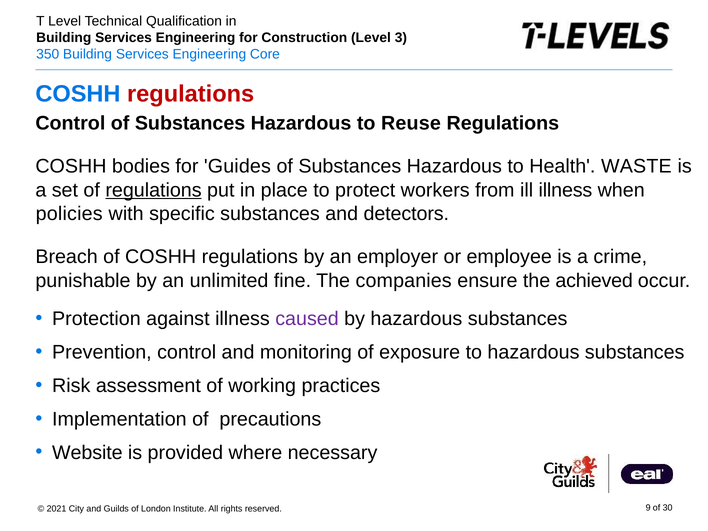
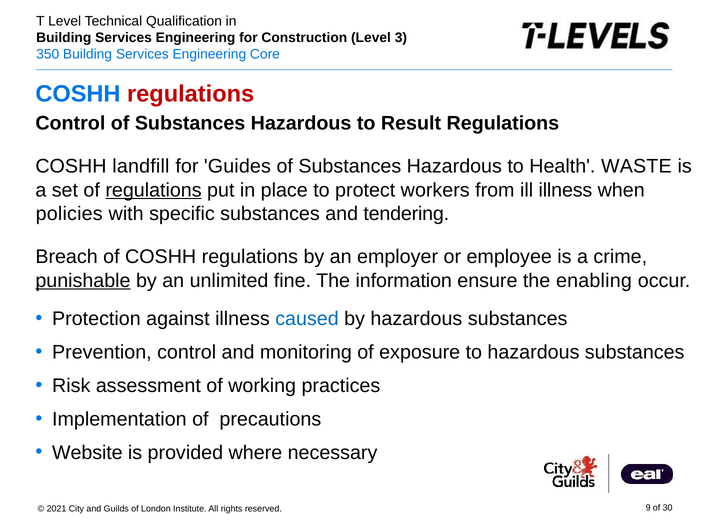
Reuse: Reuse -> Result (411, 123)
bodies: bodies -> landfill (141, 166)
detectors: detectors -> tendering (406, 214)
punishable underline: none -> present (83, 281)
companies: companies -> information (404, 281)
achieved: achieved -> enabling (594, 281)
caused colour: purple -> blue (307, 319)
